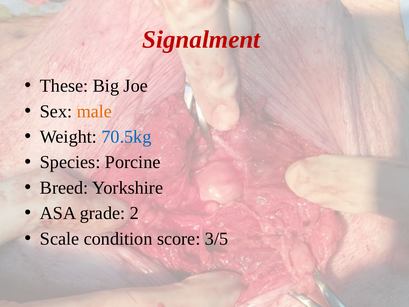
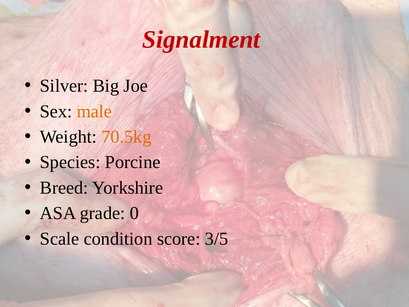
These: These -> Silver (64, 86)
70.5kg colour: blue -> orange (127, 137)
2: 2 -> 0 (134, 213)
